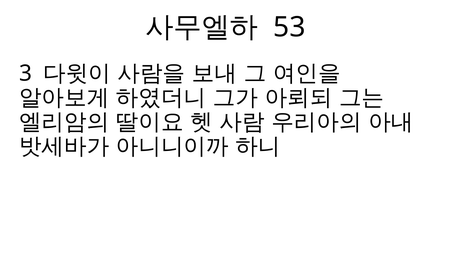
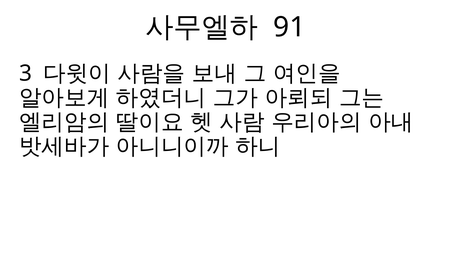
53: 53 -> 91 (289, 27)
